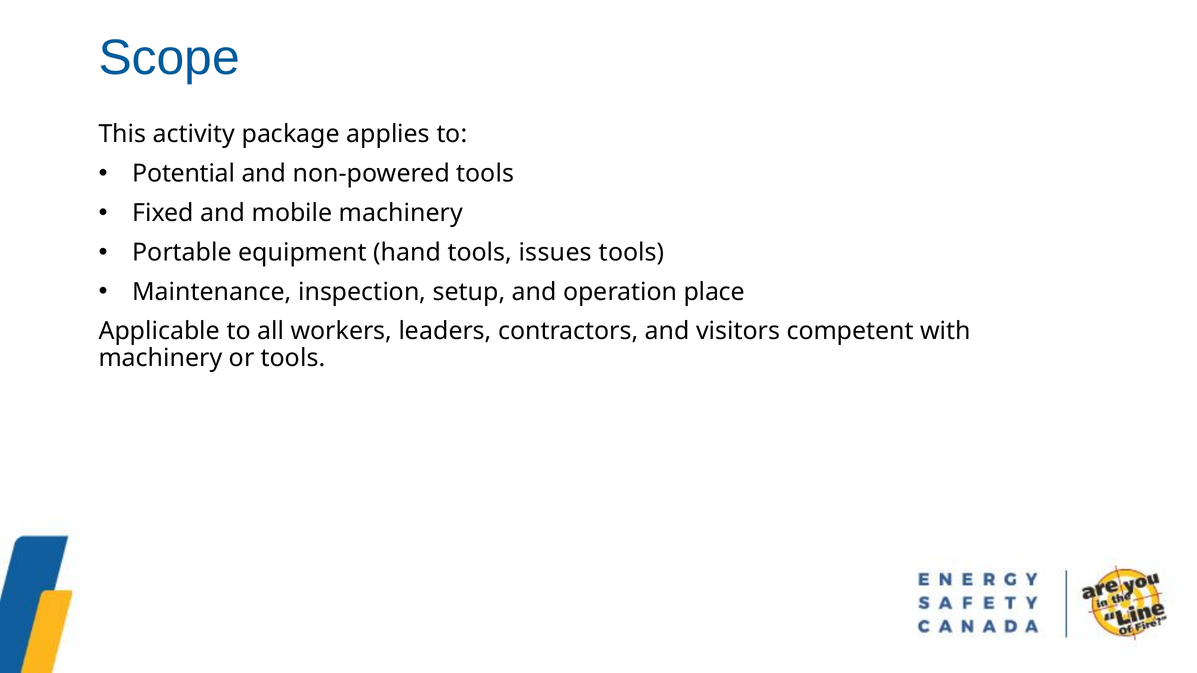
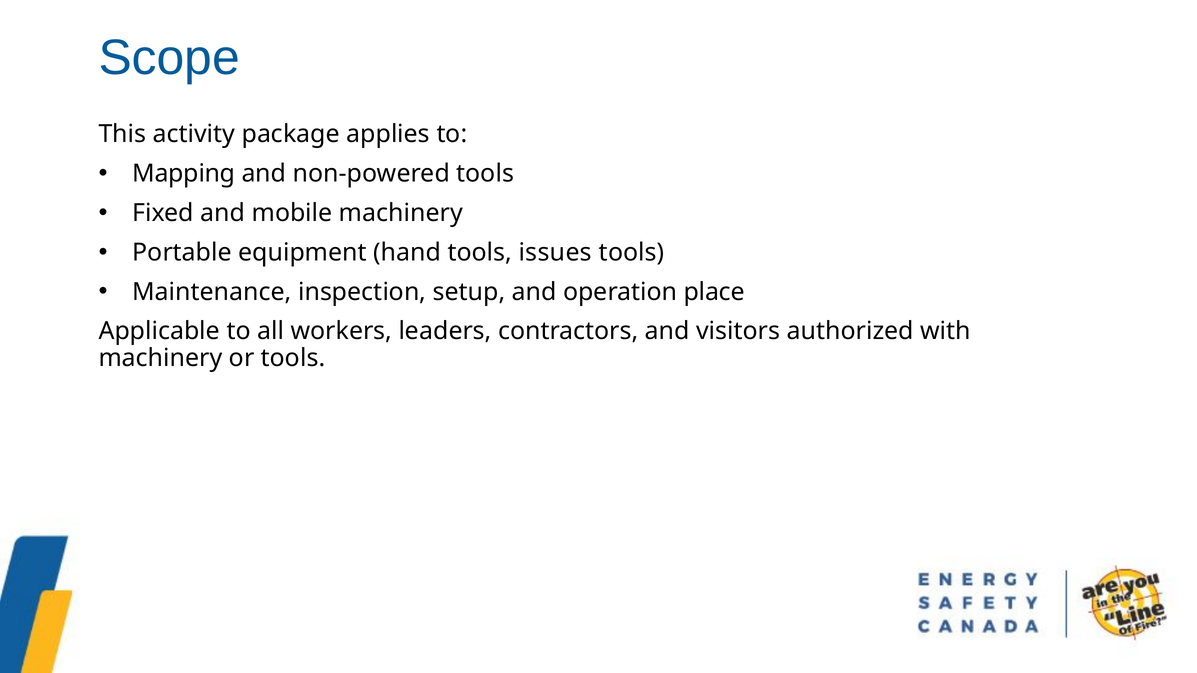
Potential: Potential -> Mapping (184, 174)
competent: competent -> authorized (850, 331)
